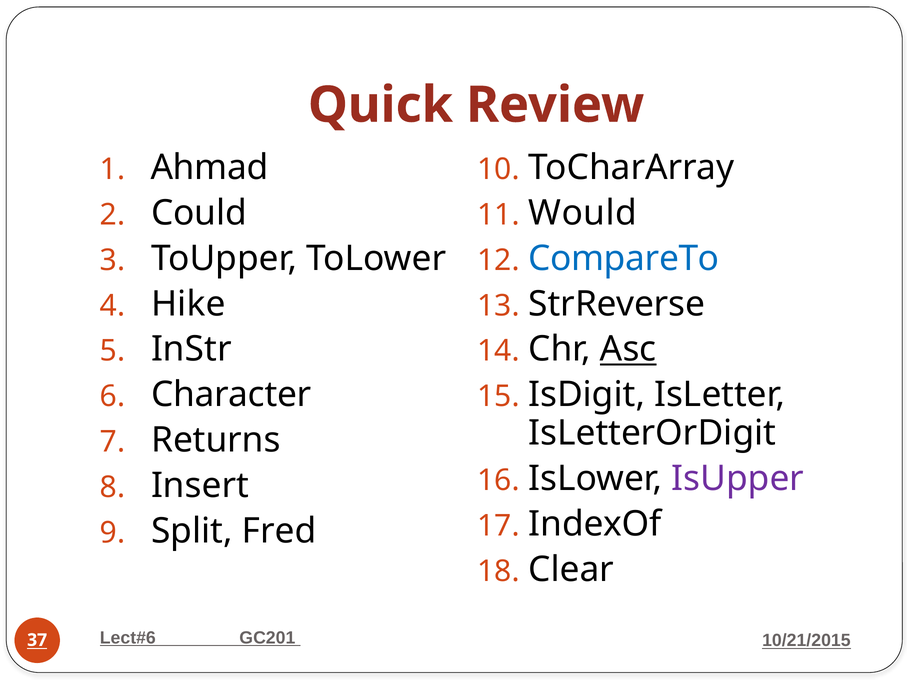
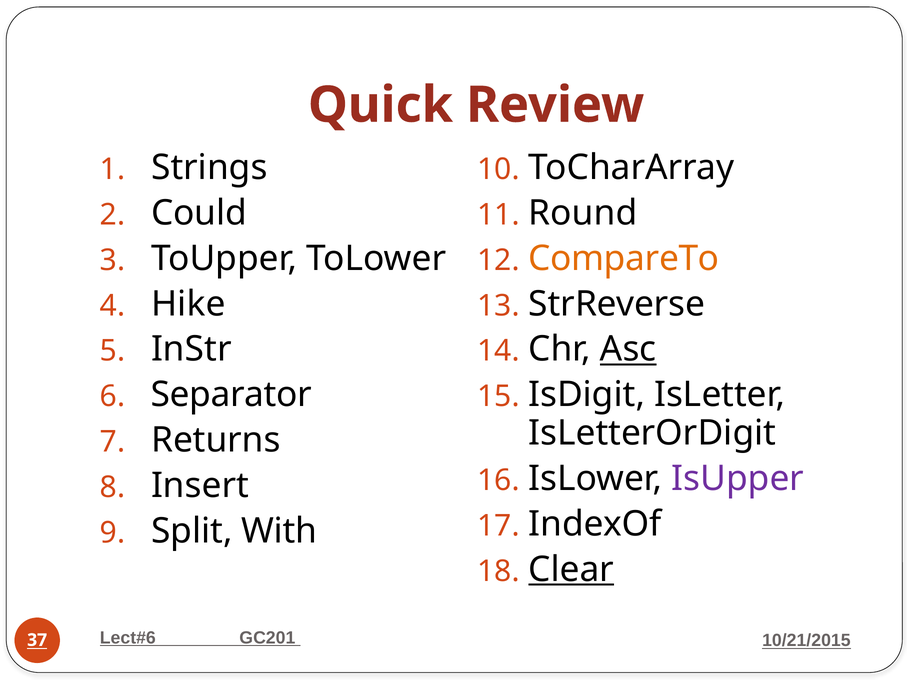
Ahmad: Ahmad -> Strings (209, 167)
Would: Would -> Round (583, 213)
CompareTo colour: blue -> orange (624, 258)
Character: Character -> Separator (231, 395)
Fred: Fred -> With (279, 531)
Clear underline: none -> present (571, 569)
